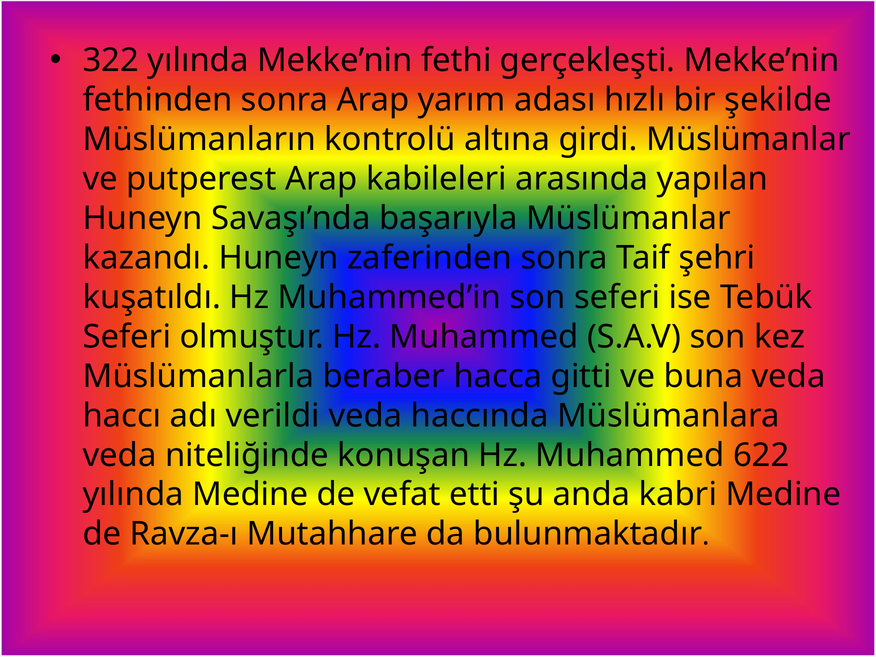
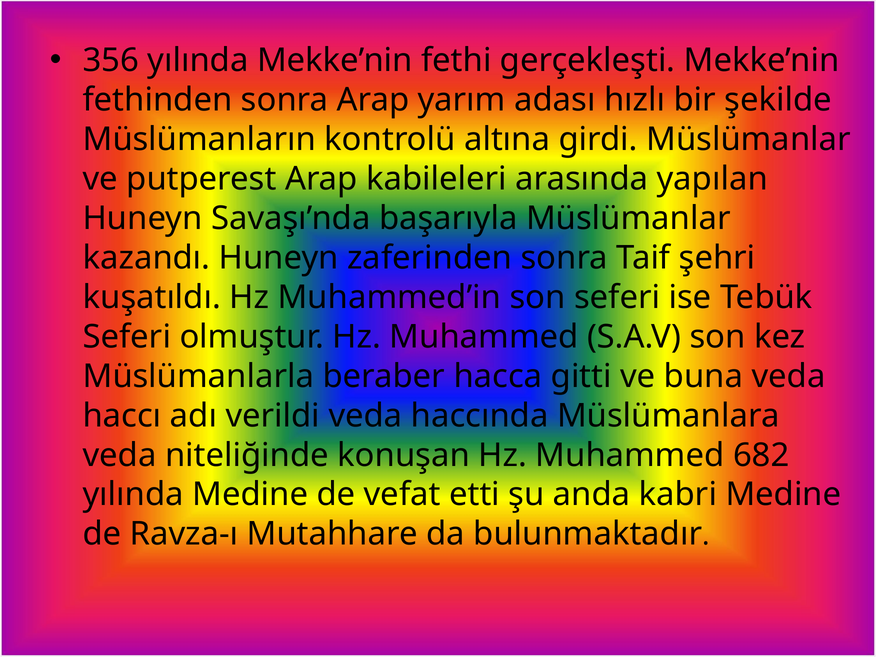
322: 322 -> 356 (111, 61)
622: 622 -> 682 (761, 455)
